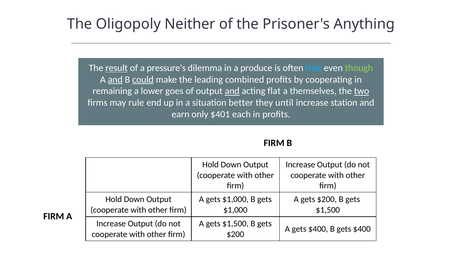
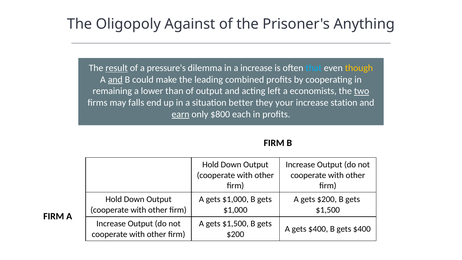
Neither: Neither -> Against (190, 24)
a produce: produce -> increase (256, 68)
though colour: light green -> yellow (359, 68)
could underline: present -> none (143, 80)
goes: goes -> than (174, 91)
and underline: present -> none (232, 91)
flat: flat -> left (274, 91)
themselves: themselves -> economists (313, 91)
rule: rule -> falls (136, 103)
until: until -> your (284, 103)
earn underline: none -> present (181, 114)
$401: $401 -> $800 (220, 114)
